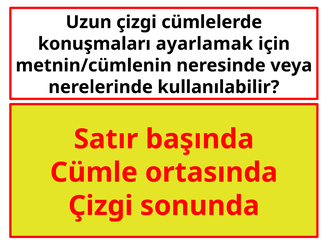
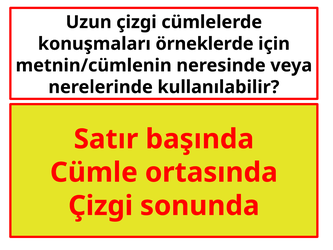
ayarlamak: ayarlamak -> örneklerde (205, 44)
